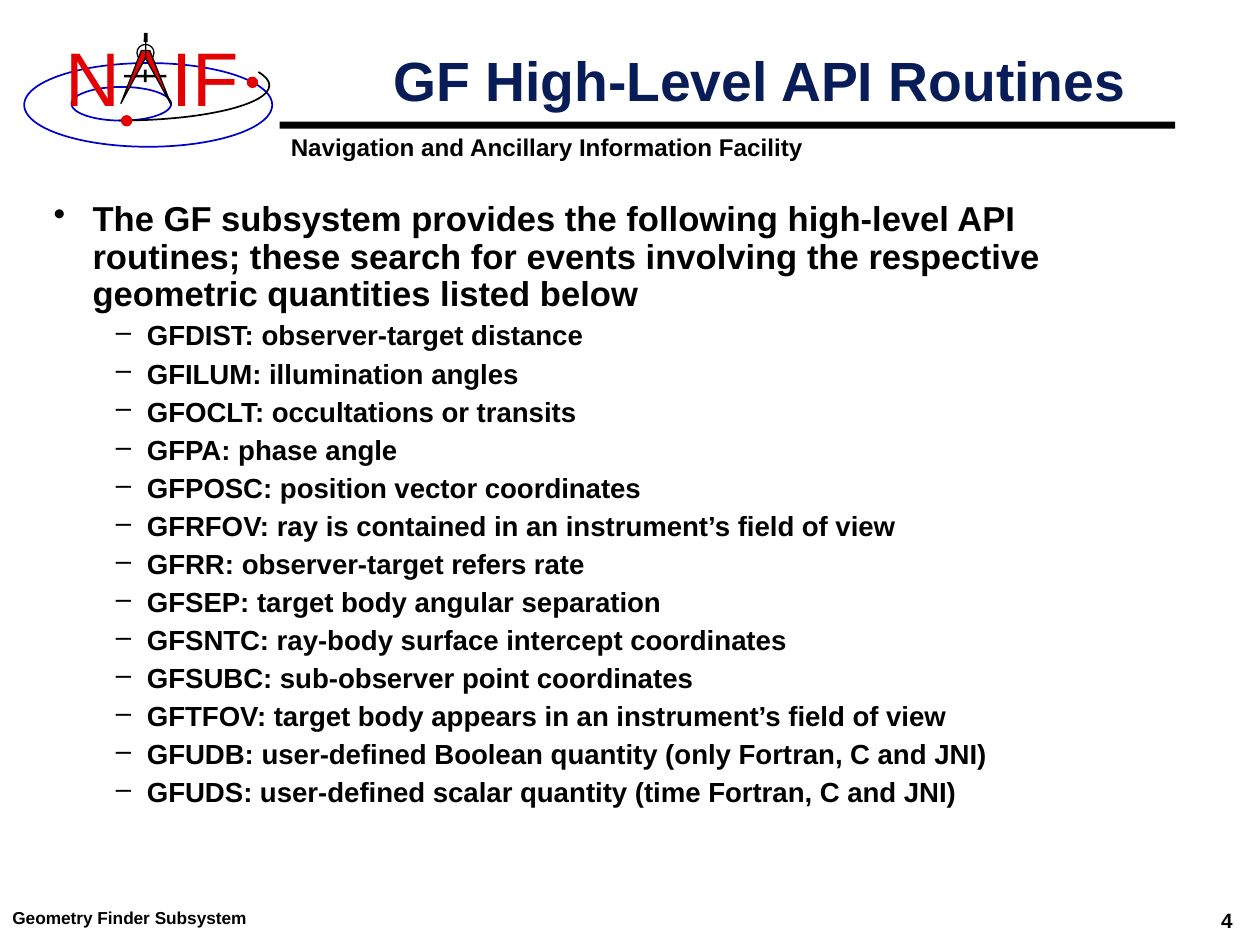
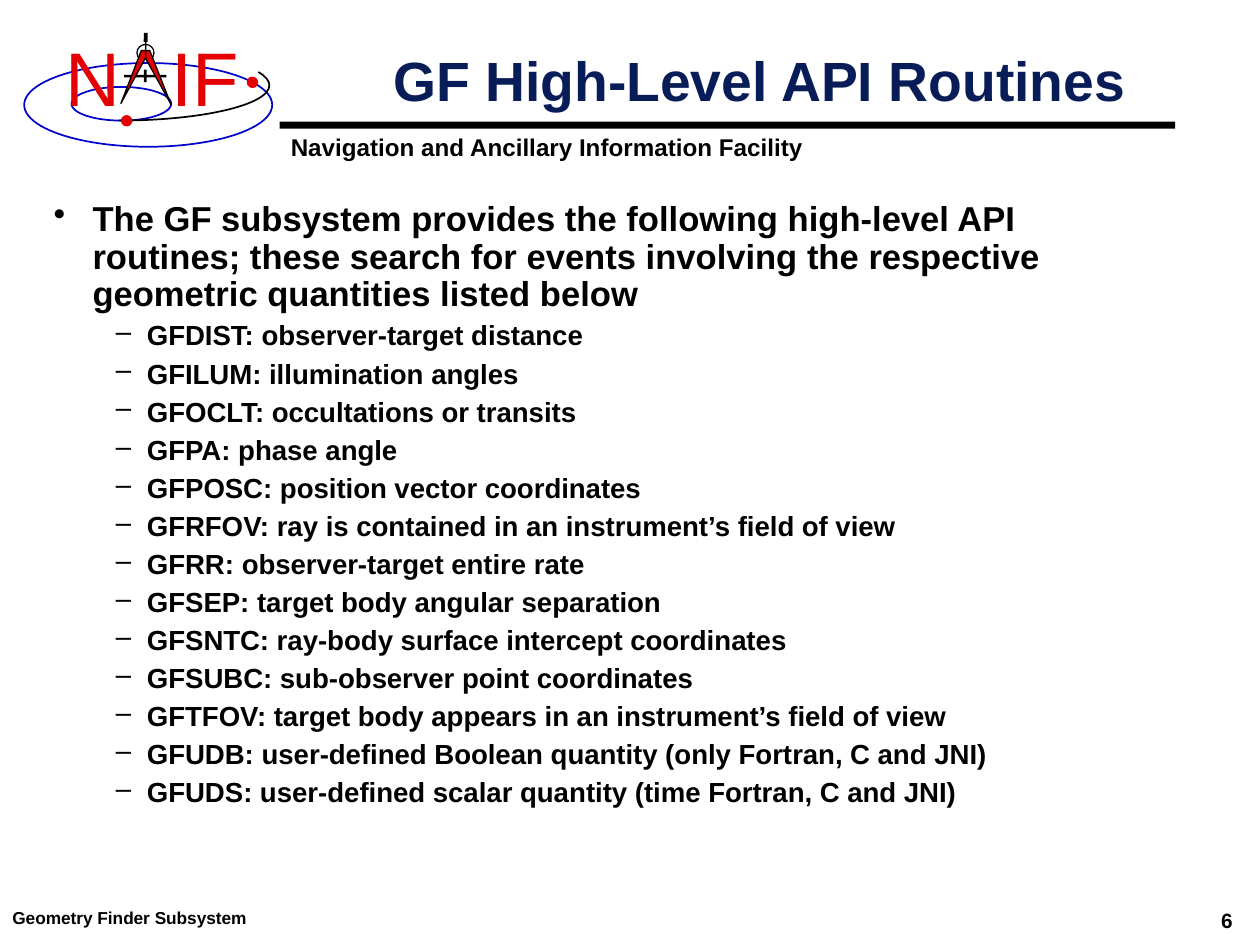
refers: refers -> entire (489, 565)
4: 4 -> 6 (1227, 921)
